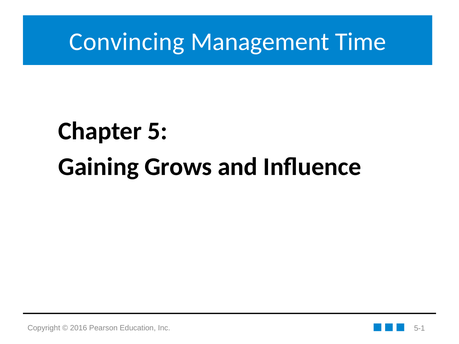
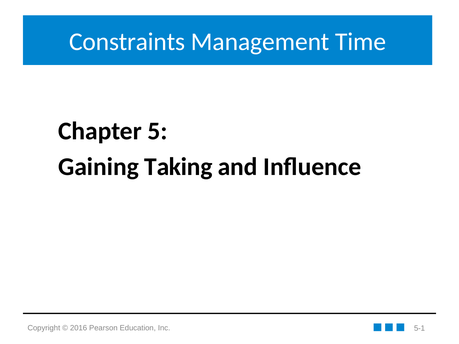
Convincing: Convincing -> Constraints (127, 42)
Grows: Grows -> Taking (178, 167)
